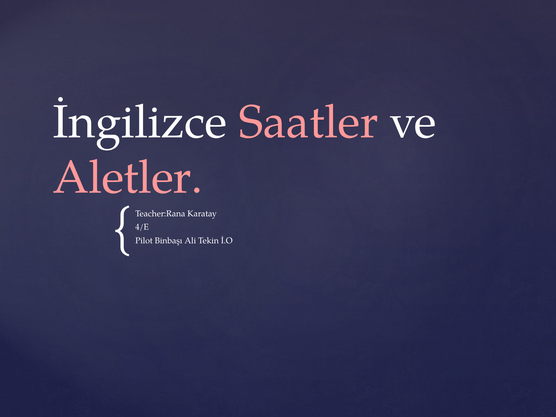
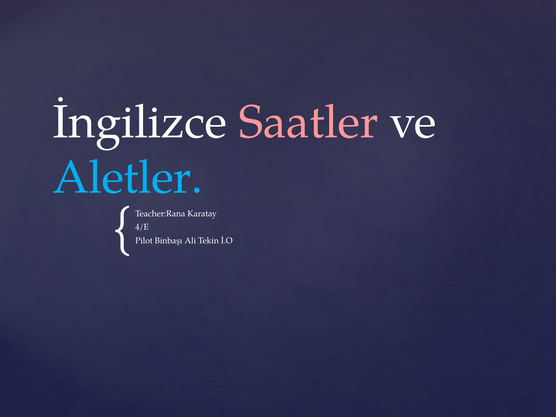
Aletler colour: pink -> light blue (128, 178)
